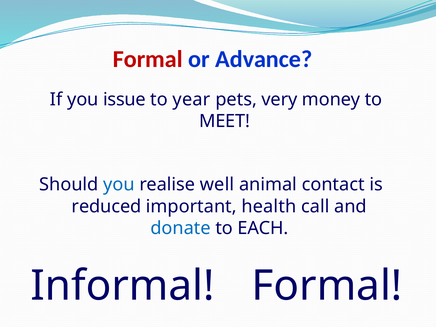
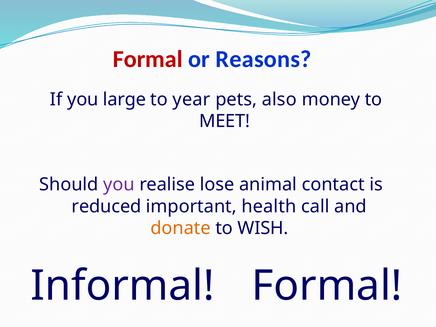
Advance: Advance -> Reasons (264, 59)
issue: issue -> large (124, 99)
very: very -> also (279, 99)
you colour: blue -> purple (119, 185)
well: well -> lose (217, 185)
donate colour: blue -> orange (181, 228)
EACH: EACH -> WISH (263, 228)
